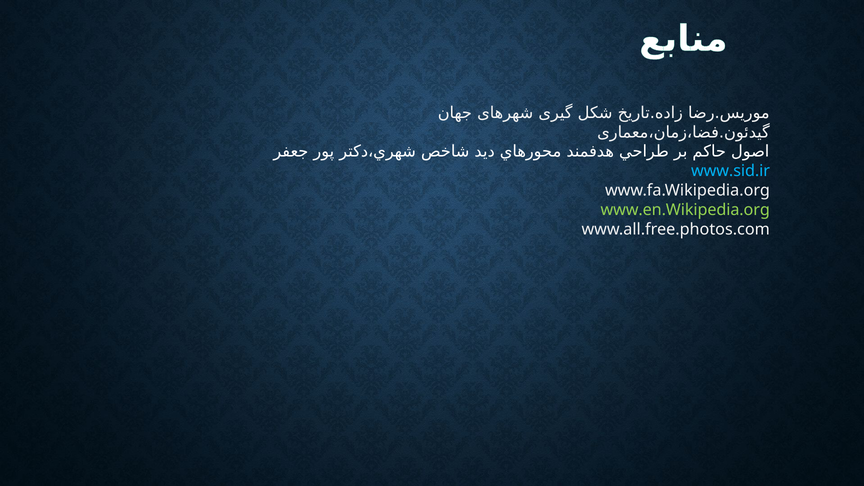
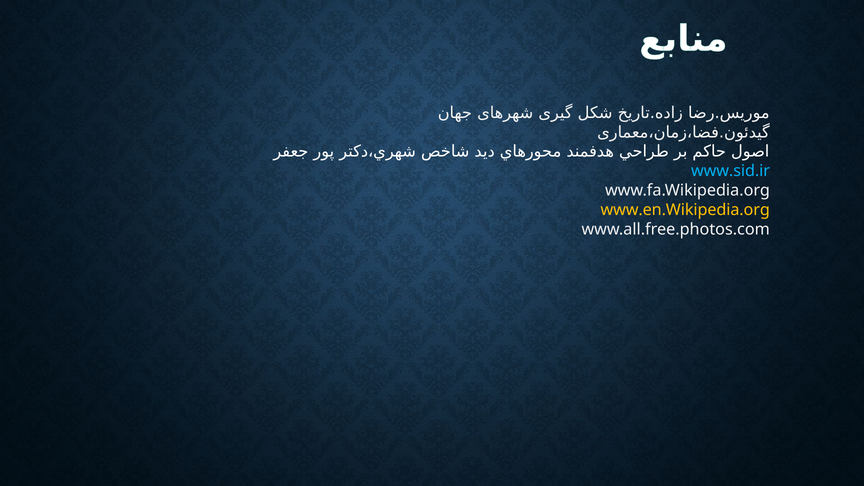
www.en.Wikipedia.org colour: light green -> yellow (685, 210)
